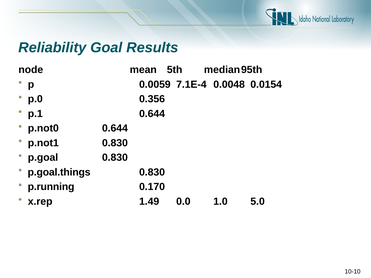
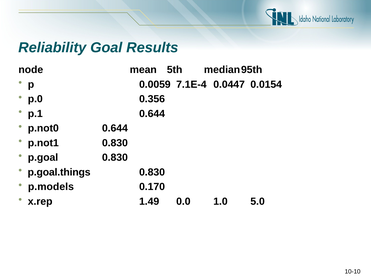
0.0048: 0.0048 -> 0.0447 (229, 85)
p.running: p.running -> p.models (51, 187)
